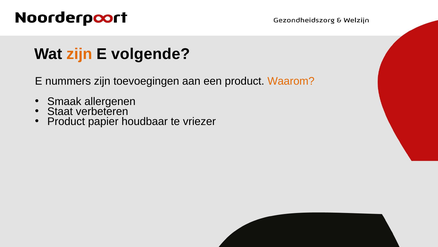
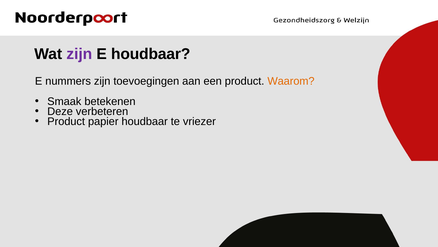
zijn colour: orange -> purple (79, 54)
E volgende: volgende -> houdbaar (151, 54)
allergenen: allergenen -> betekenen (110, 101)
Staat: Staat -> Deze (60, 111)
